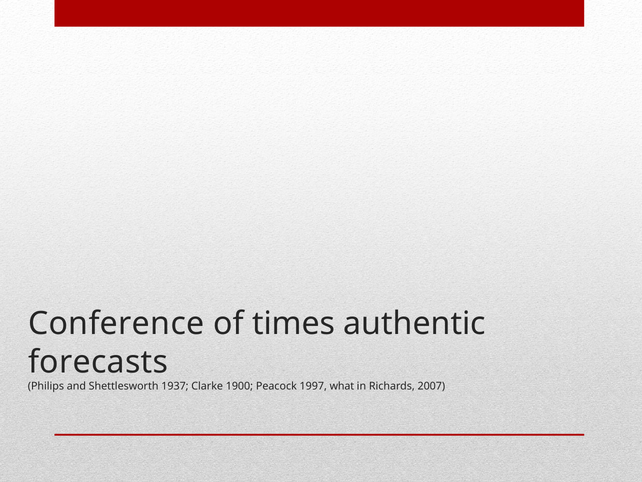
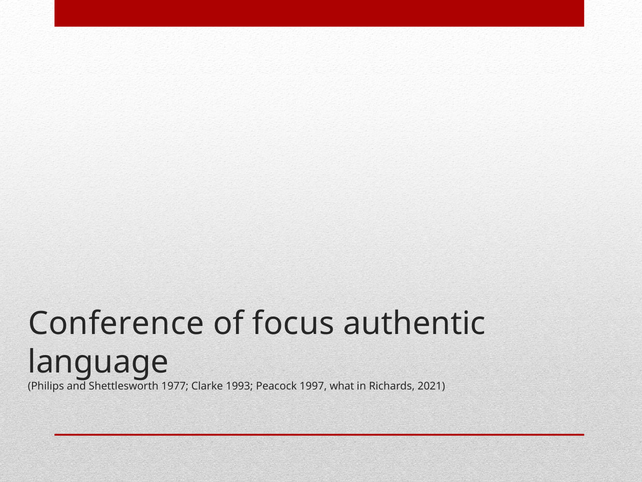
times: times -> focus (293, 323)
forecasts: forecasts -> language (98, 362)
1937: 1937 -> 1977 (175, 386)
1900: 1900 -> 1993 (239, 386)
2007: 2007 -> 2021 (431, 386)
